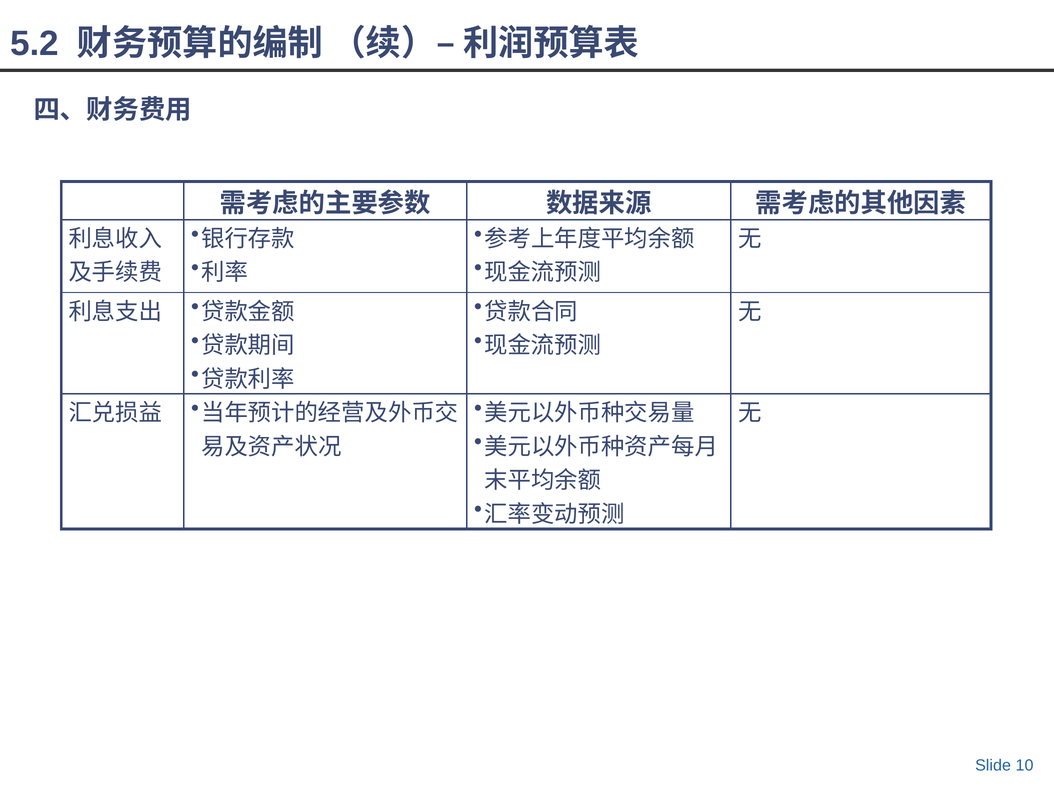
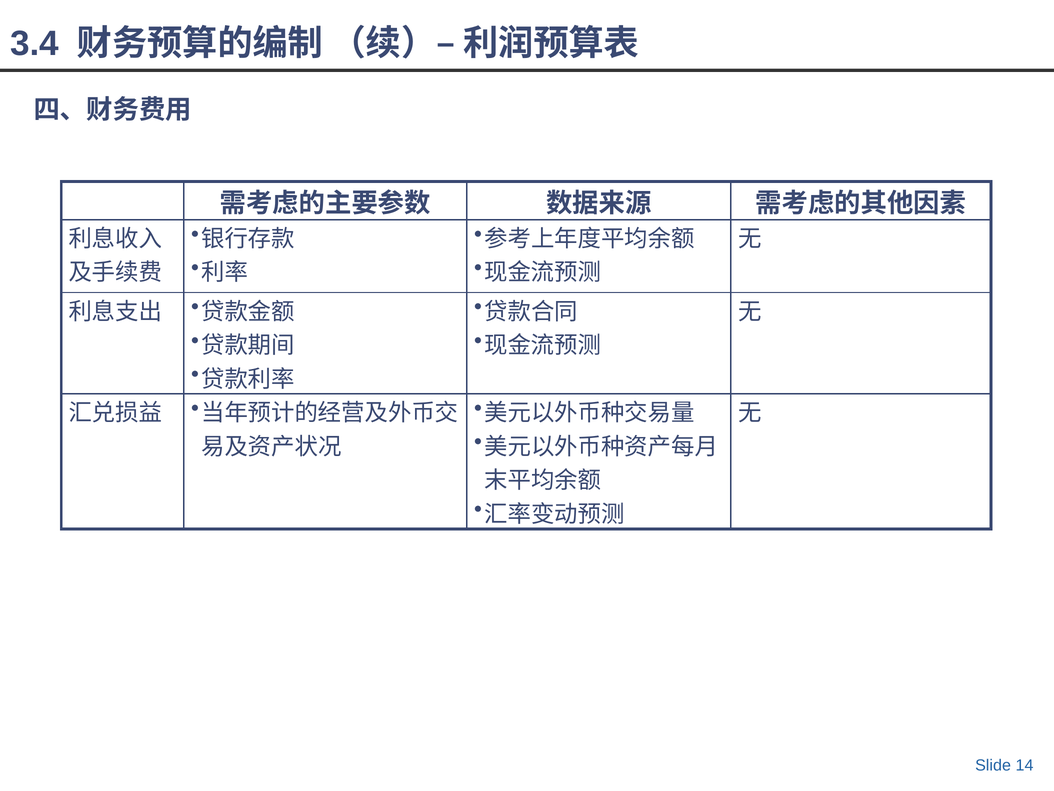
5.2: 5.2 -> 3.4 (34, 44)
10: 10 -> 14 (1025, 765)
